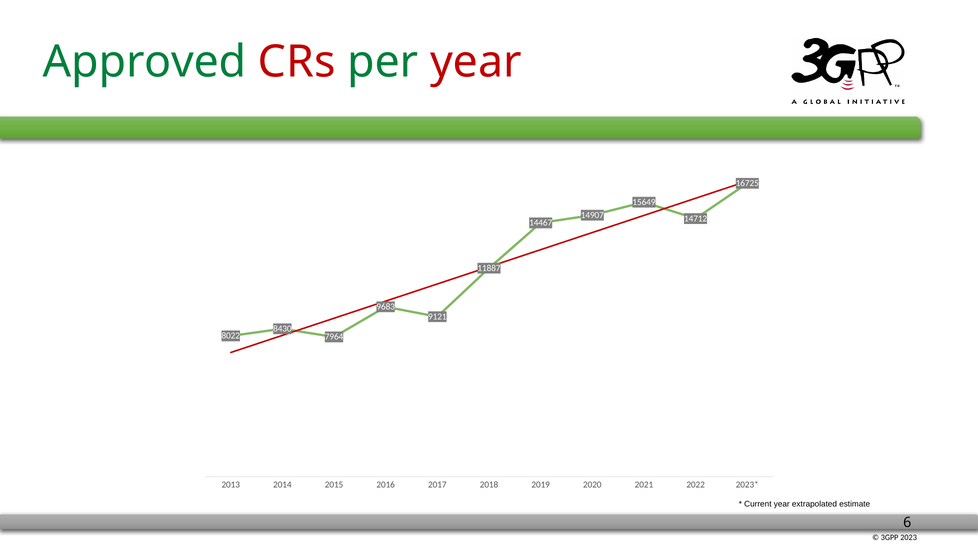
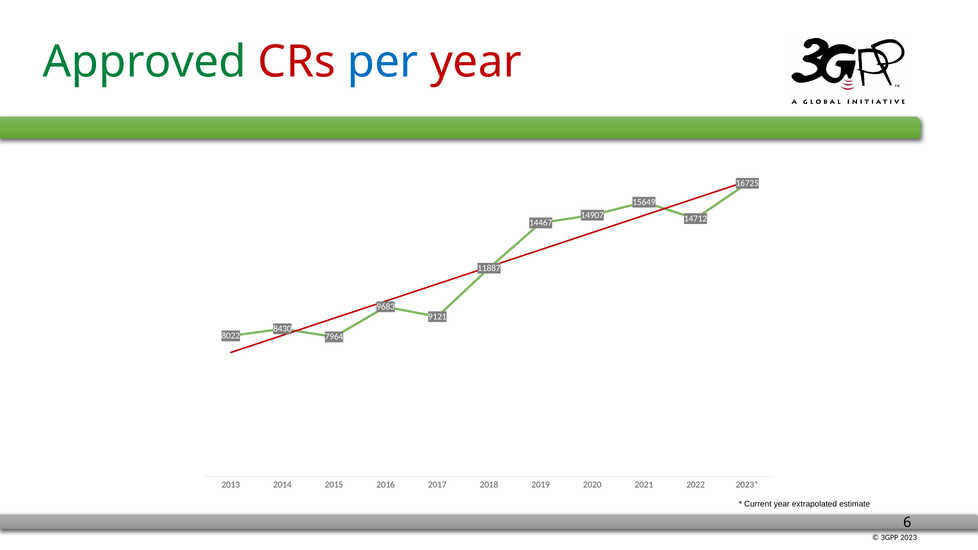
per colour: green -> blue (383, 62)
